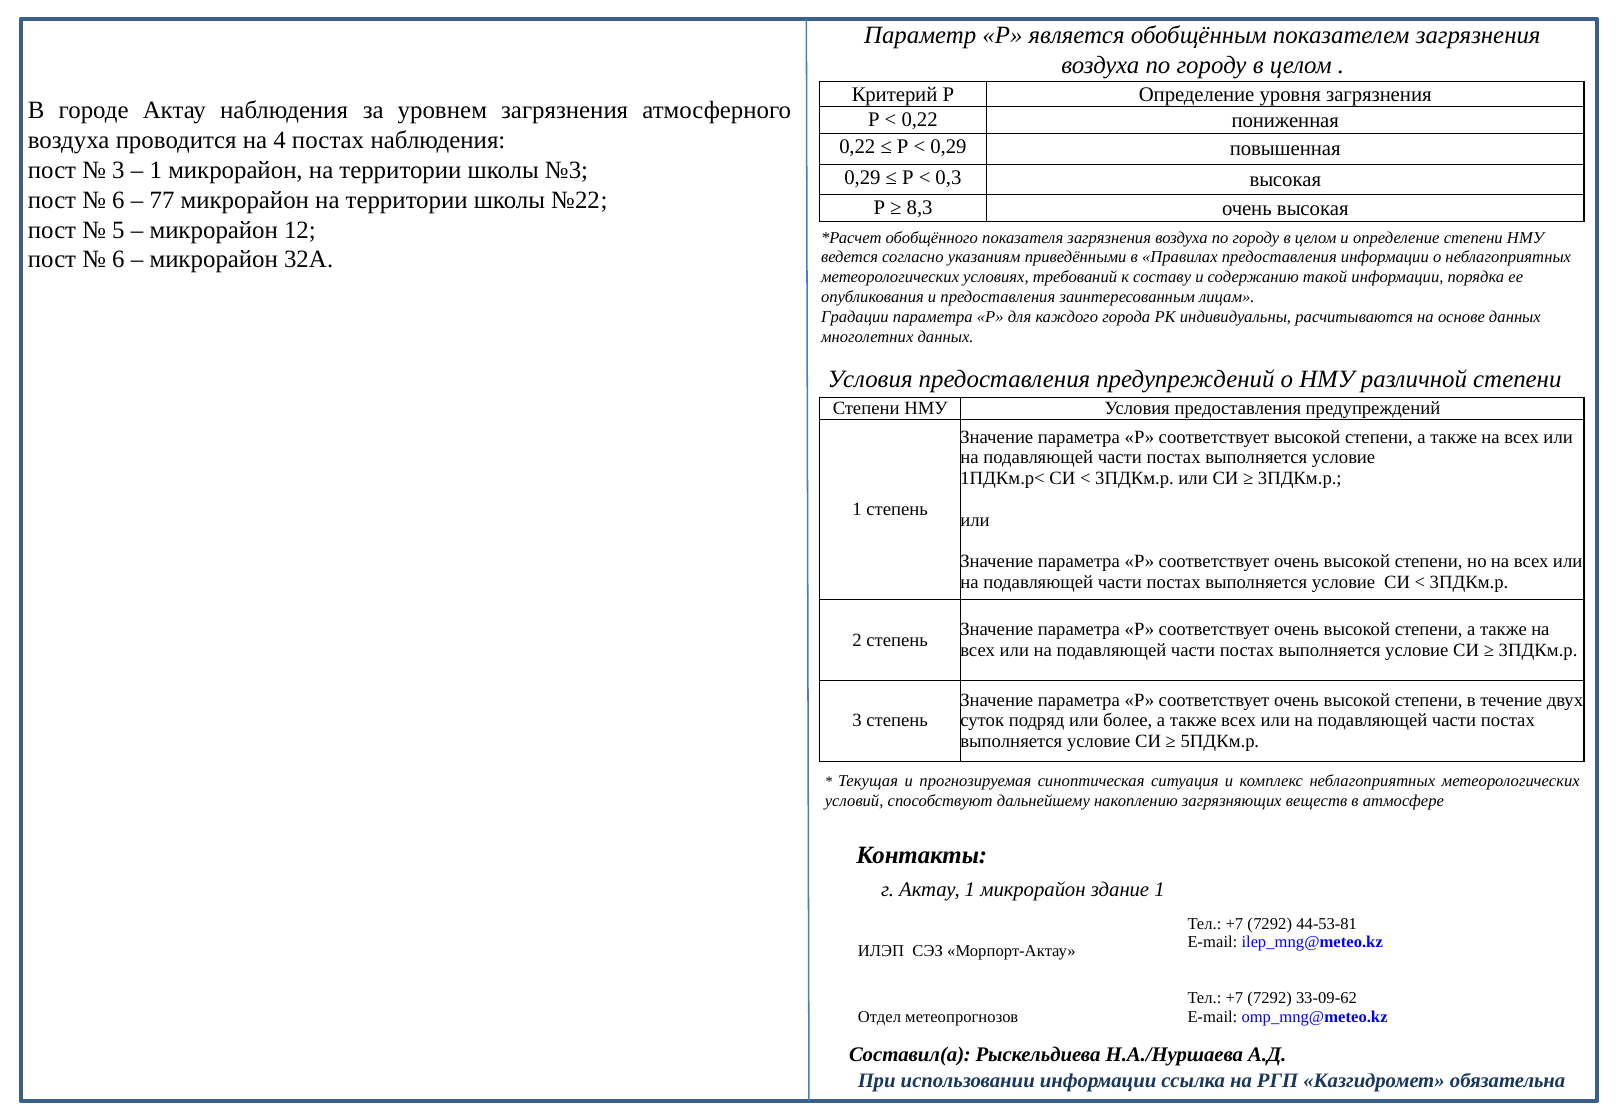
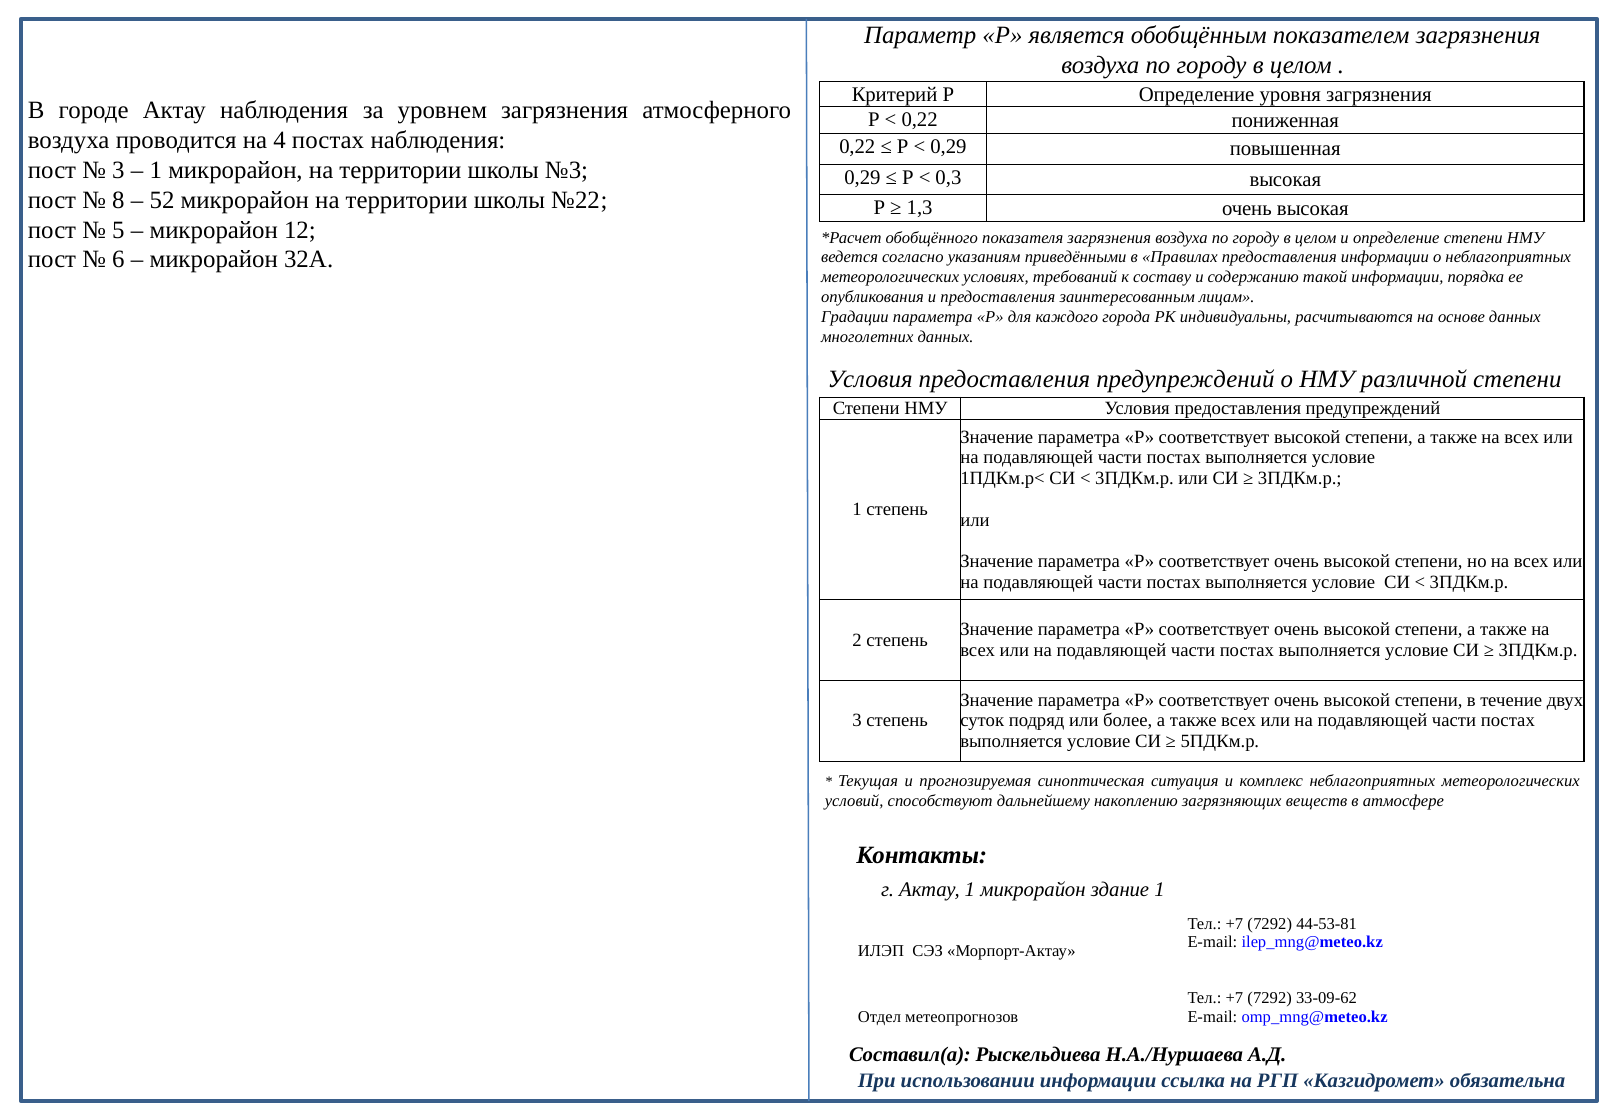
6: 6 -> 8 (118, 200)
77: 77 -> 52 (162, 200)
8,3: 8,3 -> 1,3 (920, 208)
